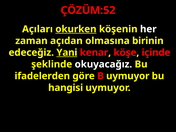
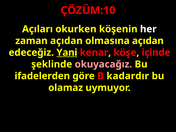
ÇÖZÜM:52: ÇÖZÜM:52 -> ÇÖZÜM:10 (88, 10)
okurken underline: present -> none (76, 29)
olmasına birinin: birinin -> açıdan (148, 41)
okuyacağız colour: white -> pink (103, 64)
B uymuyor: uymuyor -> kadardır (128, 76)
hangisi: hangisi -> olamaz (66, 88)
